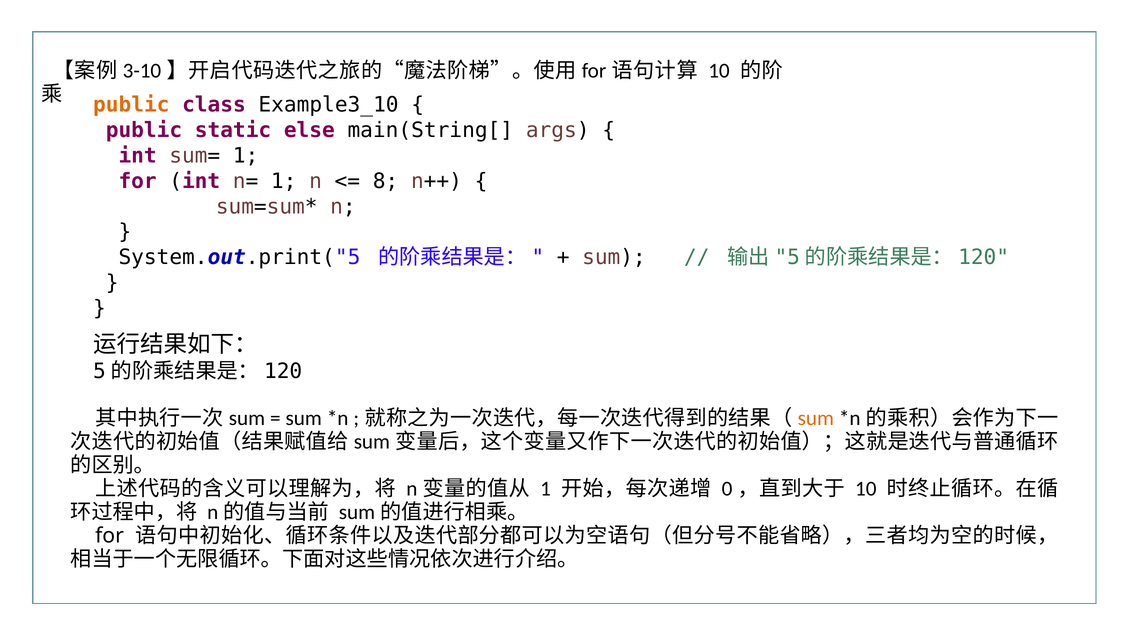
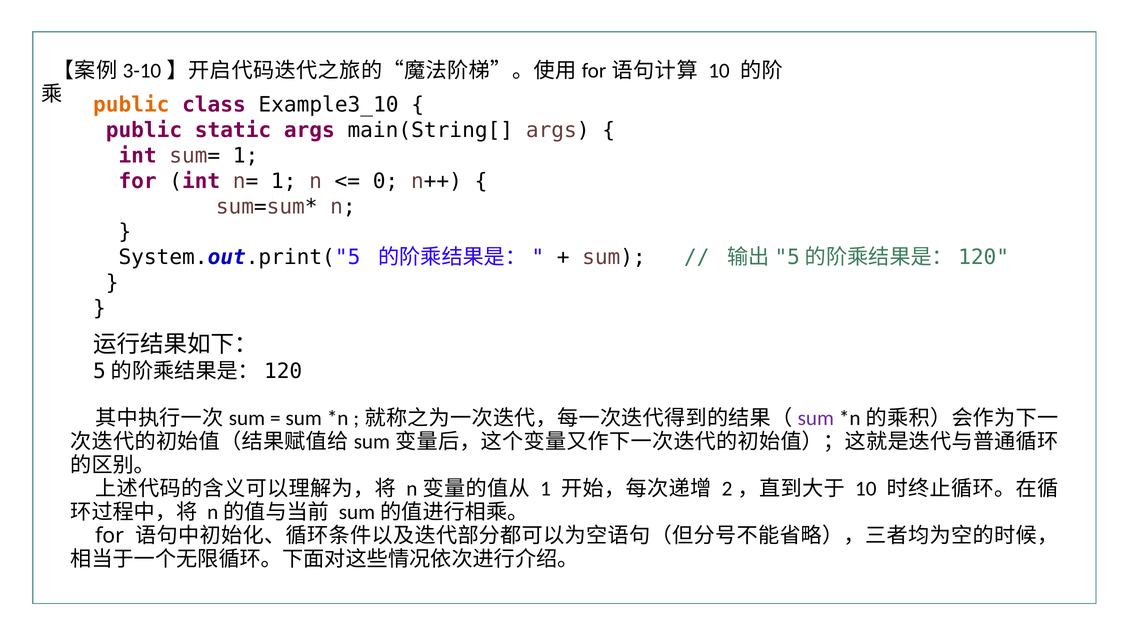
static else: else -> args (309, 130)
8: 8 -> 0 (386, 181)
sum colour: orange -> purple (816, 418)
0: 0 -> 2 (727, 489)
